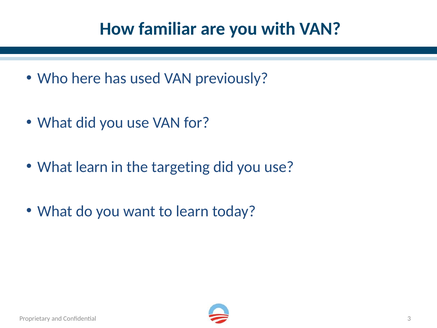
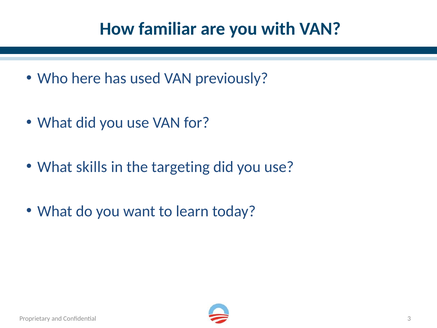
What learn: learn -> skills (92, 167)
